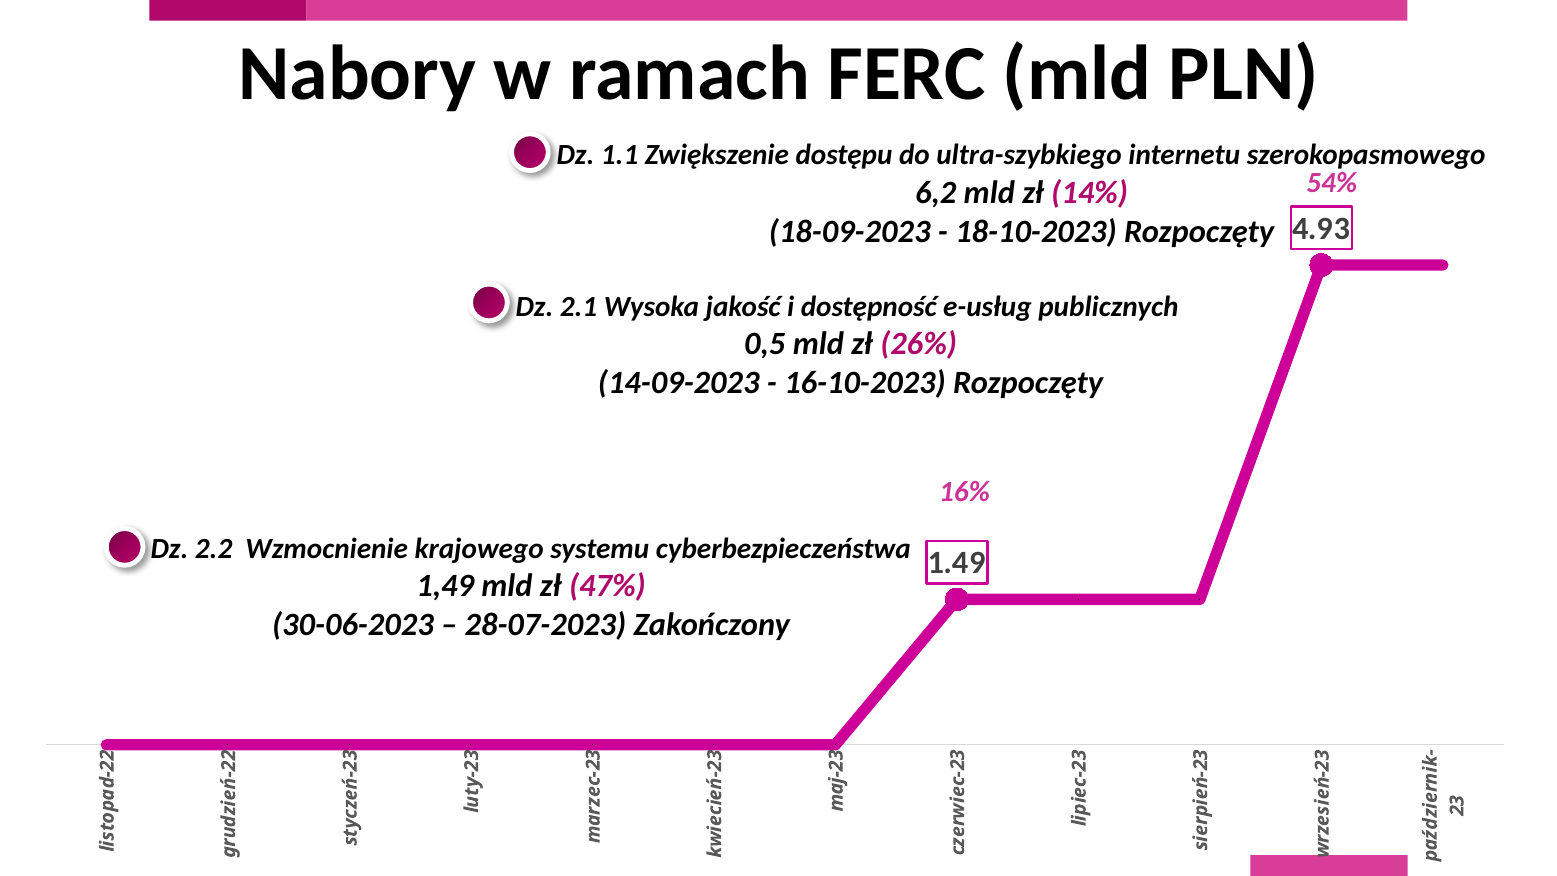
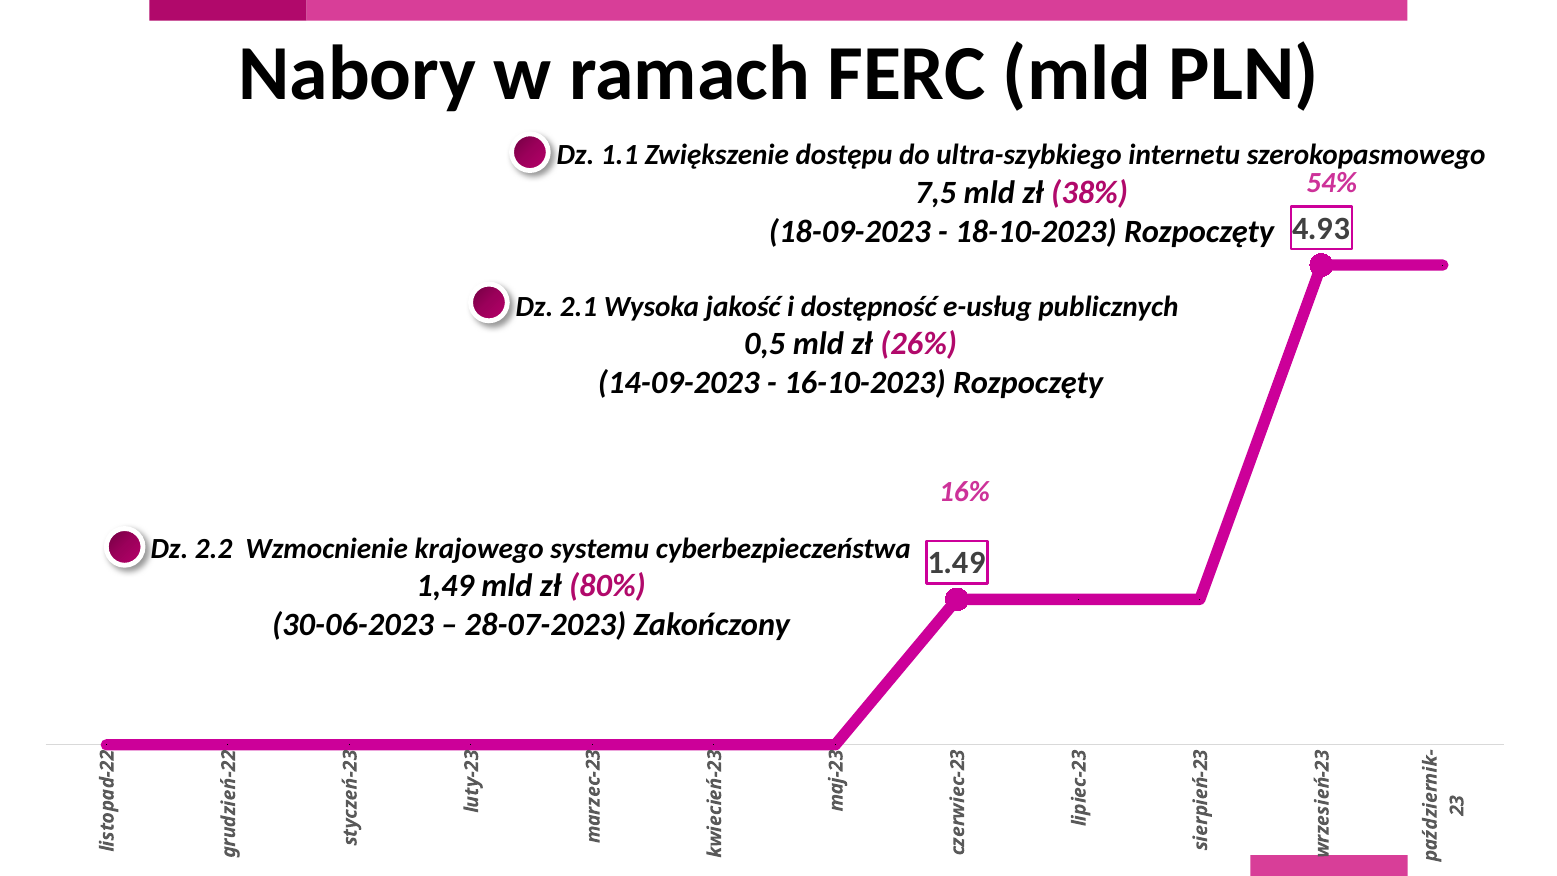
6,2: 6,2 -> 7,5 (936, 192)
14%: 14% -> 38% (1090, 192)
47%: 47% -> 80% (607, 586)
